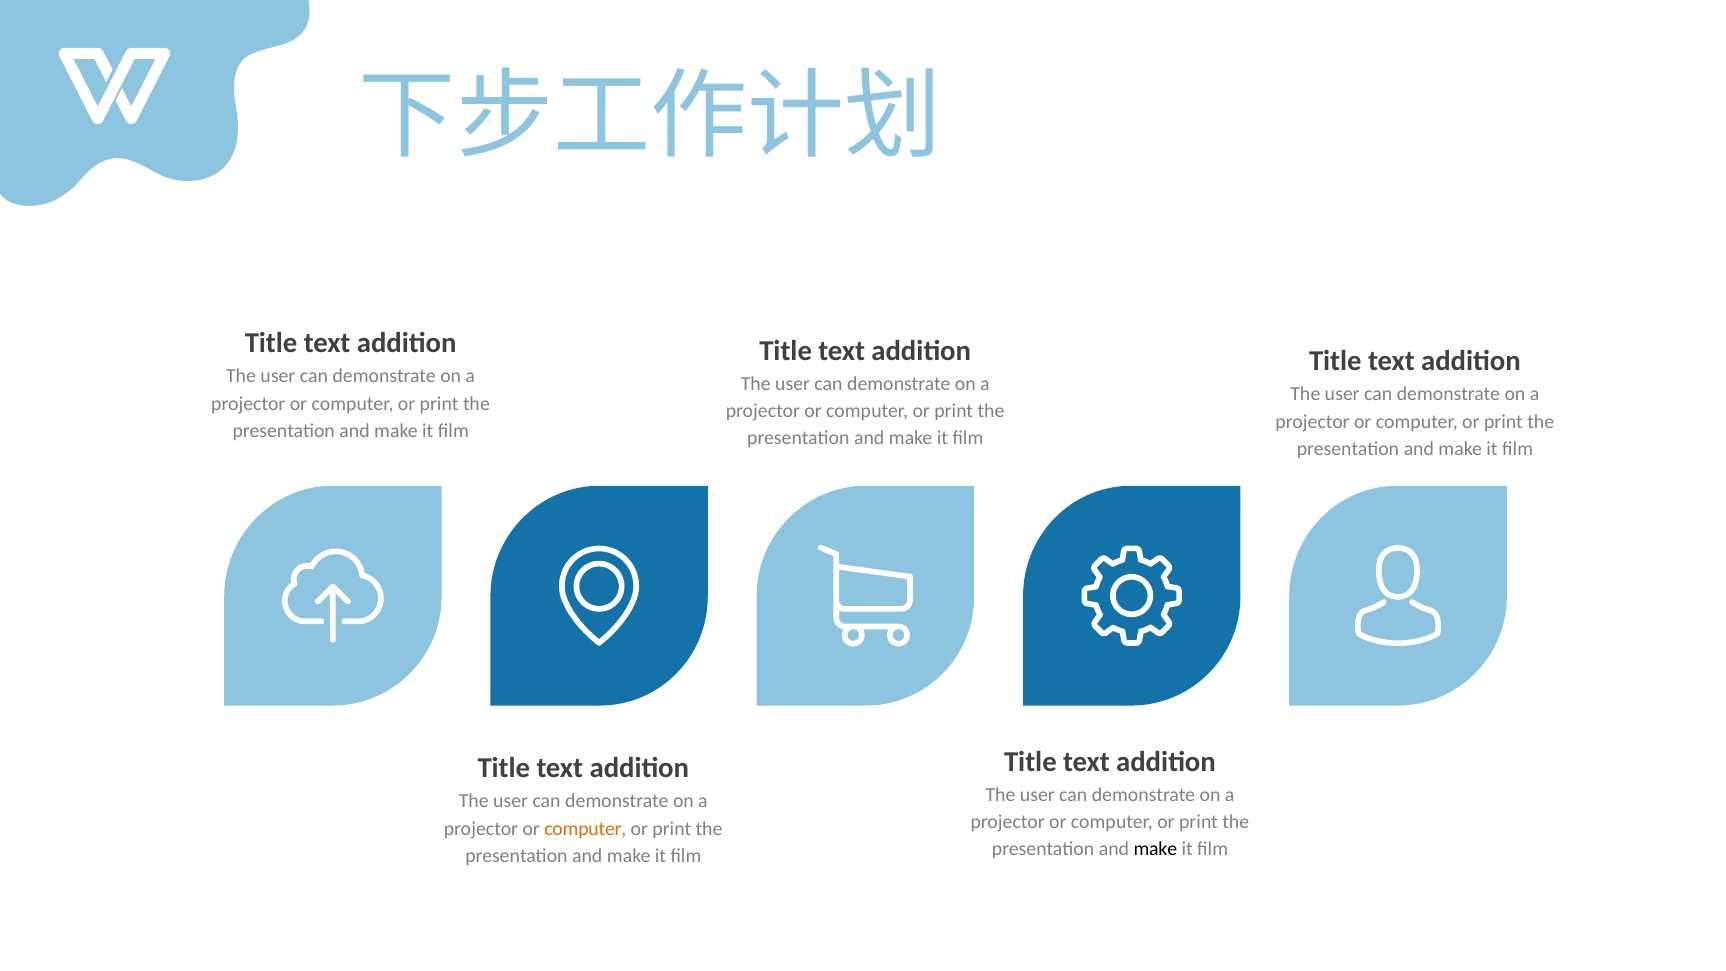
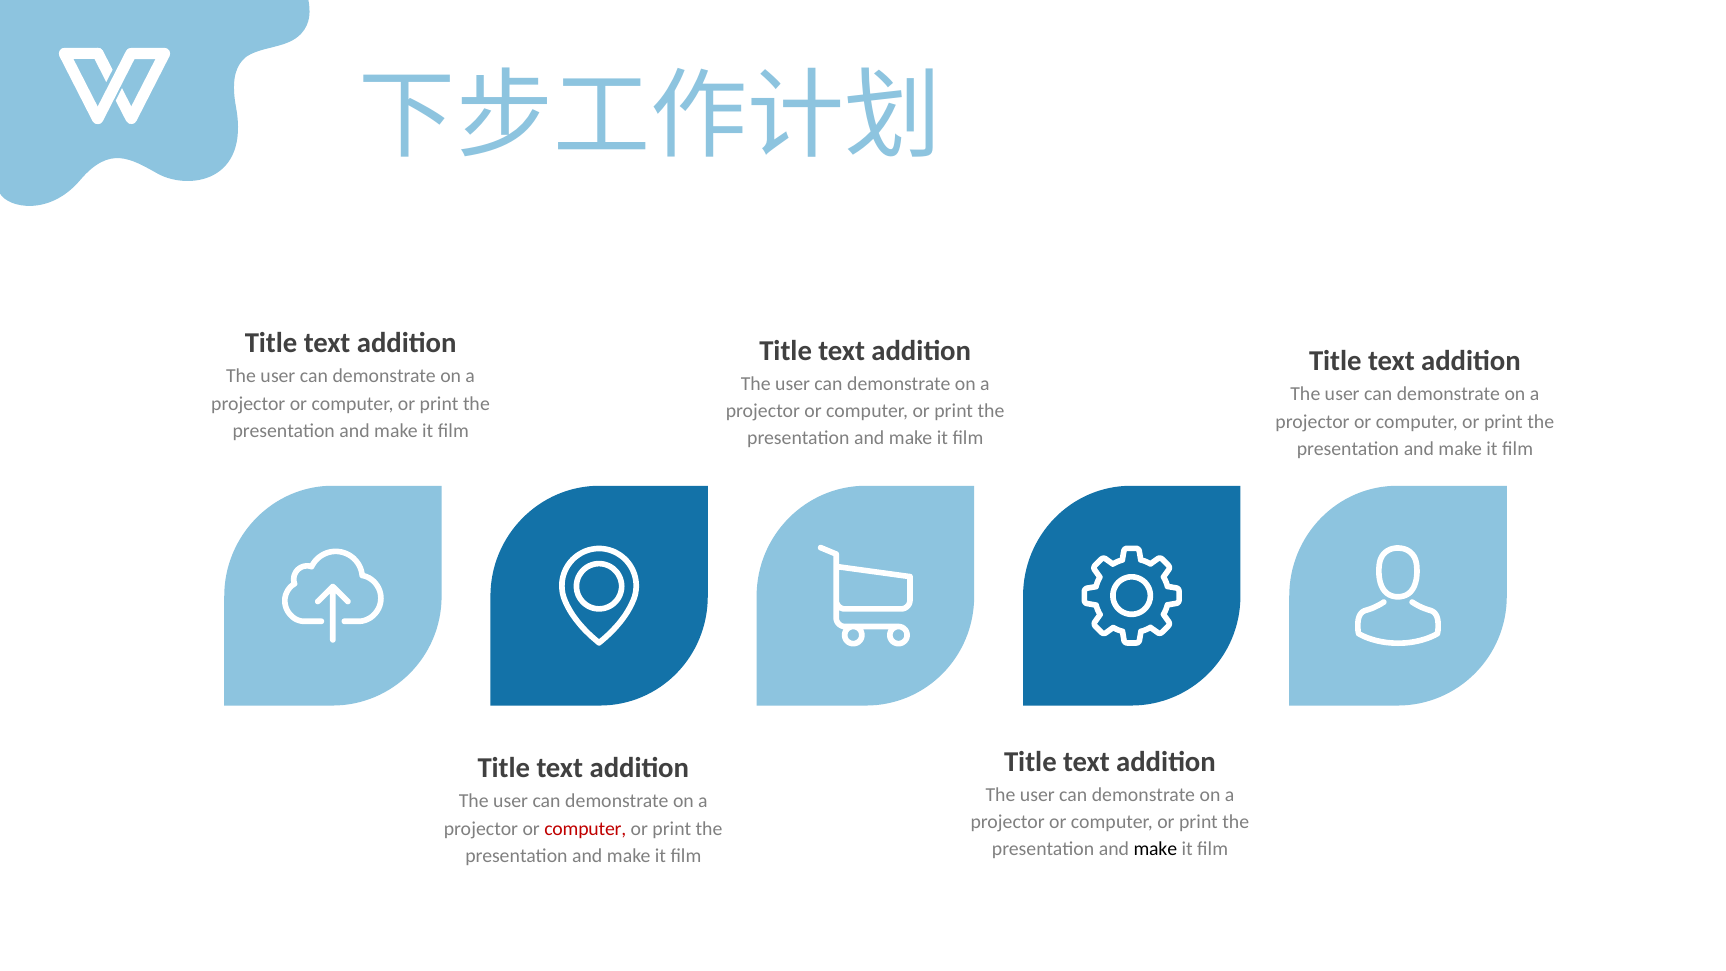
computer colour: orange -> red (585, 828)
